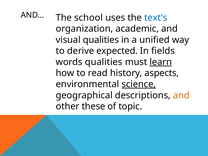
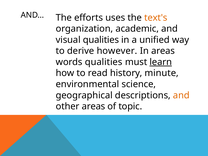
school: school -> efforts (89, 18)
text's colour: blue -> orange (156, 18)
expected: expected -> however (117, 51)
In fields: fields -> areas (163, 51)
aspects: aspects -> minute (162, 73)
science underline: present -> none (139, 84)
other these: these -> areas (93, 106)
